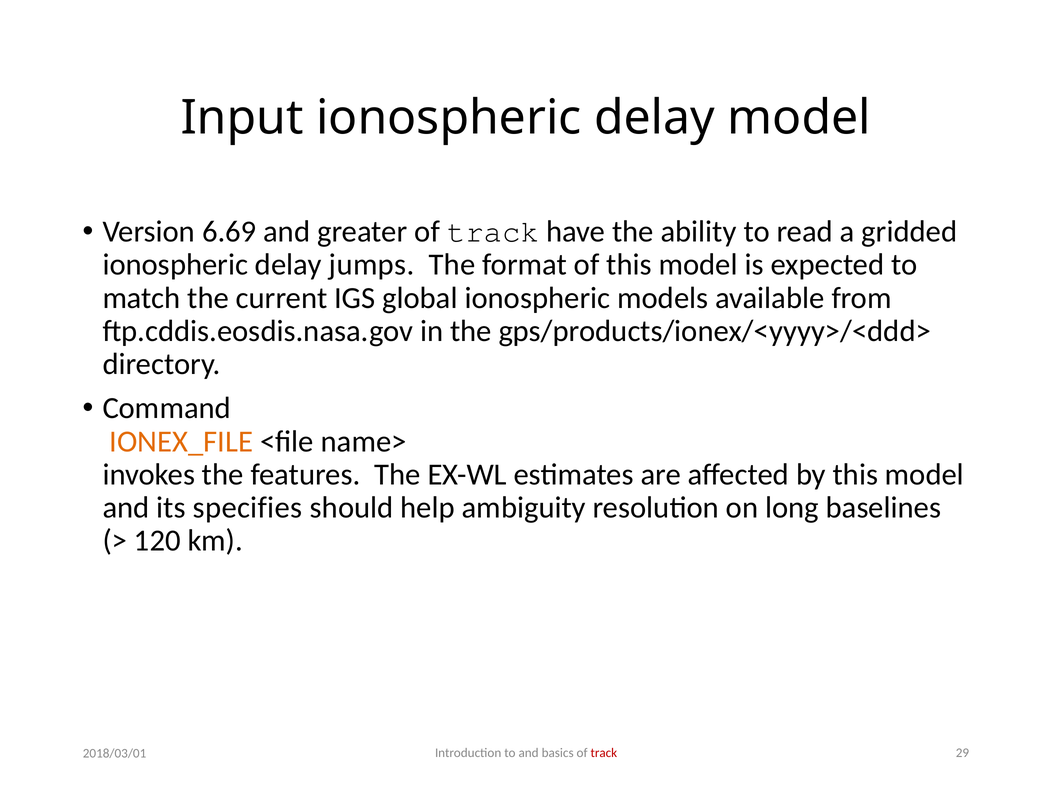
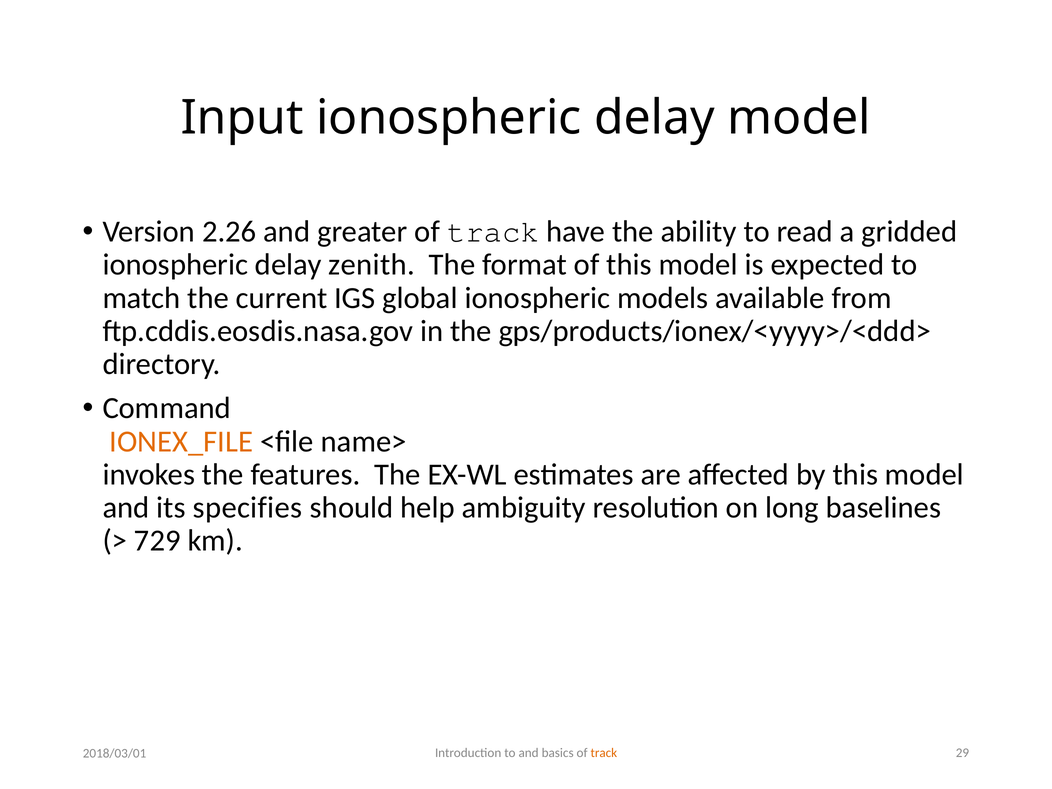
6.69: 6.69 -> 2.26 (229, 232)
jumps: jumps -> zenith (372, 265)
120: 120 -> 729 (157, 541)
track colour: red -> orange (604, 753)
